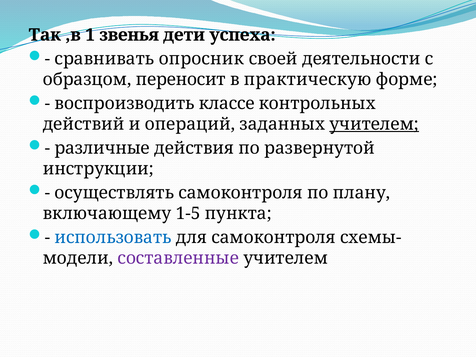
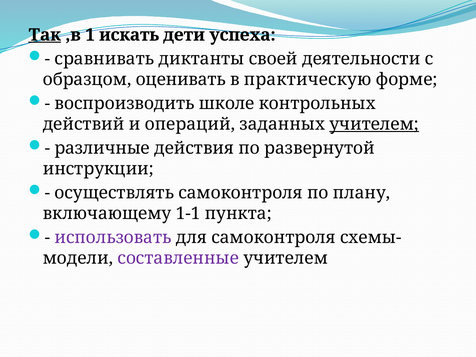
Так underline: none -> present (45, 35)
звенья: звенья -> искать (129, 35)
опросник: опросник -> диктанты (201, 59)
переносит: переносит -> оценивать (181, 80)
классе: классе -> школе (227, 104)
1-5: 1-5 -> 1-1 (188, 214)
использовать colour: blue -> purple (113, 238)
